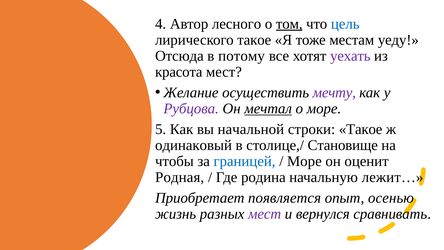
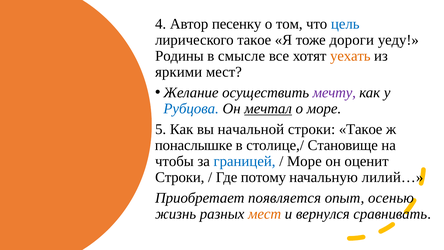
лесного: лесного -> песенку (237, 24)
том underline: present -> none (289, 24)
местам: местам -> дороги (352, 40)
Отсюда: Отсюда -> Родины (179, 56)
потому: потому -> смысле (242, 56)
уехать colour: purple -> orange (350, 56)
красота: красота -> яркими (179, 72)
Рубцова colour: purple -> blue (191, 108)
одинаковый: одинаковый -> понаслышке (194, 145)
Родная: Родная -> Строки (180, 177)
родина: родина -> потому (263, 177)
лежит…: лежит… -> лилий… (393, 177)
мест colour: purple -> orange (265, 214)
